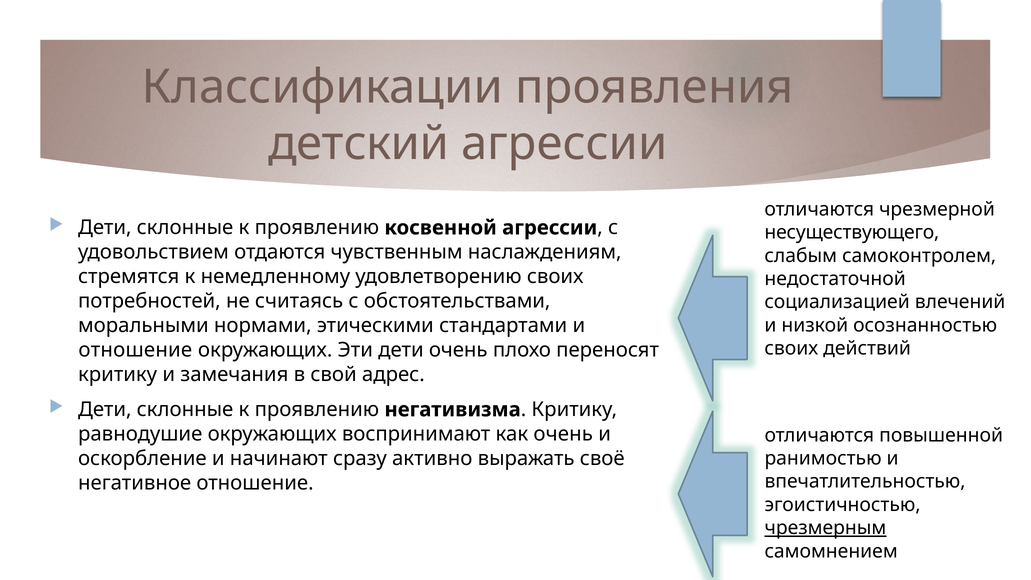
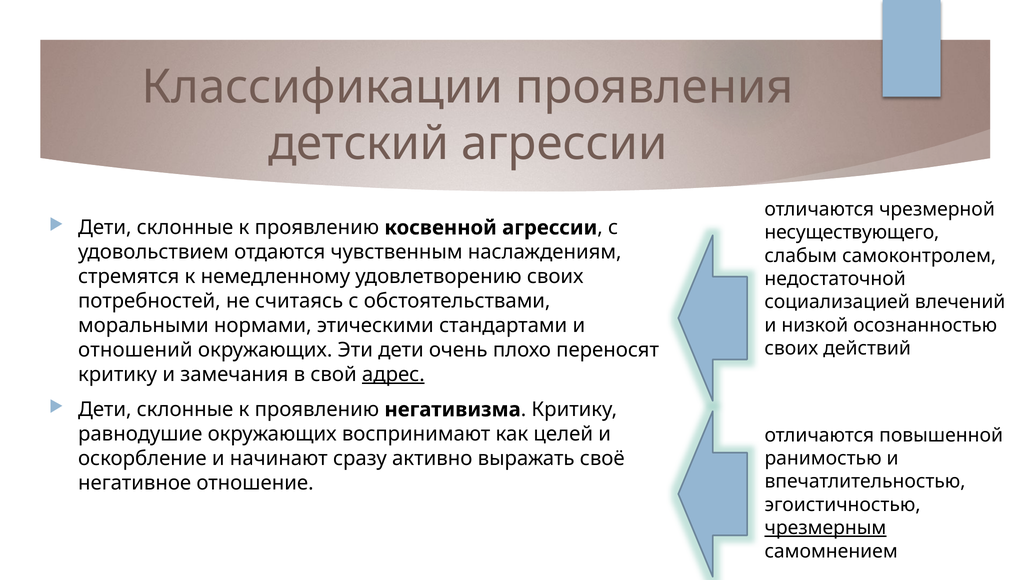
отношение: отношение -> отношений (135, 350)
адрес underline: none -> present (393, 374)
как очень: очень -> целей (563, 434)
